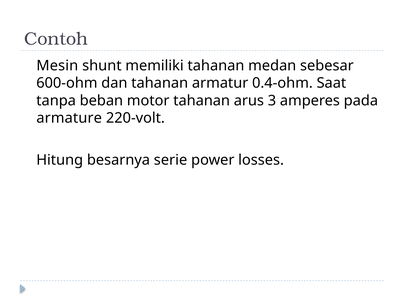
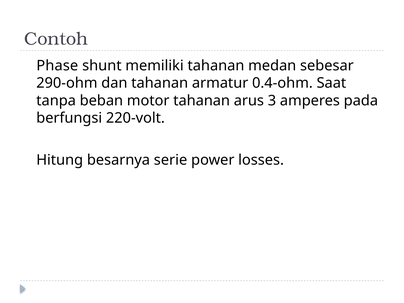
Mesin: Mesin -> Phase (57, 66)
600-ohm: 600-ohm -> 290-ohm (67, 83)
armature: armature -> berfungsi (69, 118)
